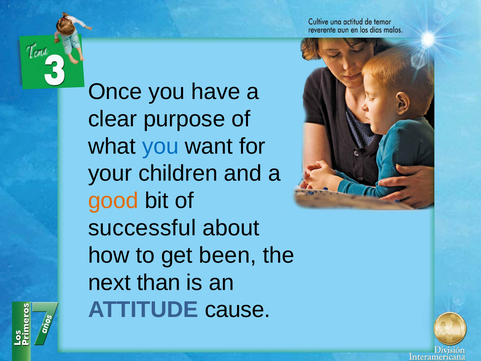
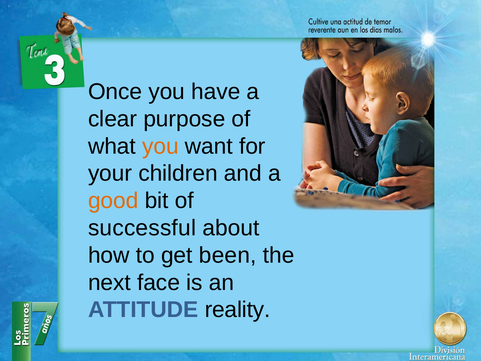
you colour: blue -> orange (160, 146)
than: than -> face (159, 282)
cause: cause -> reality (238, 310)
